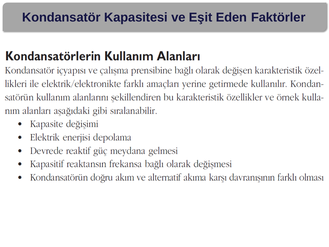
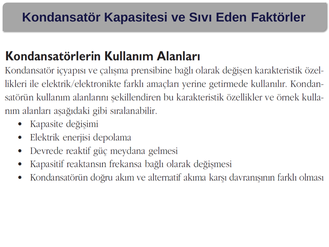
Eşit: Eşit -> Sıvı (201, 17)
